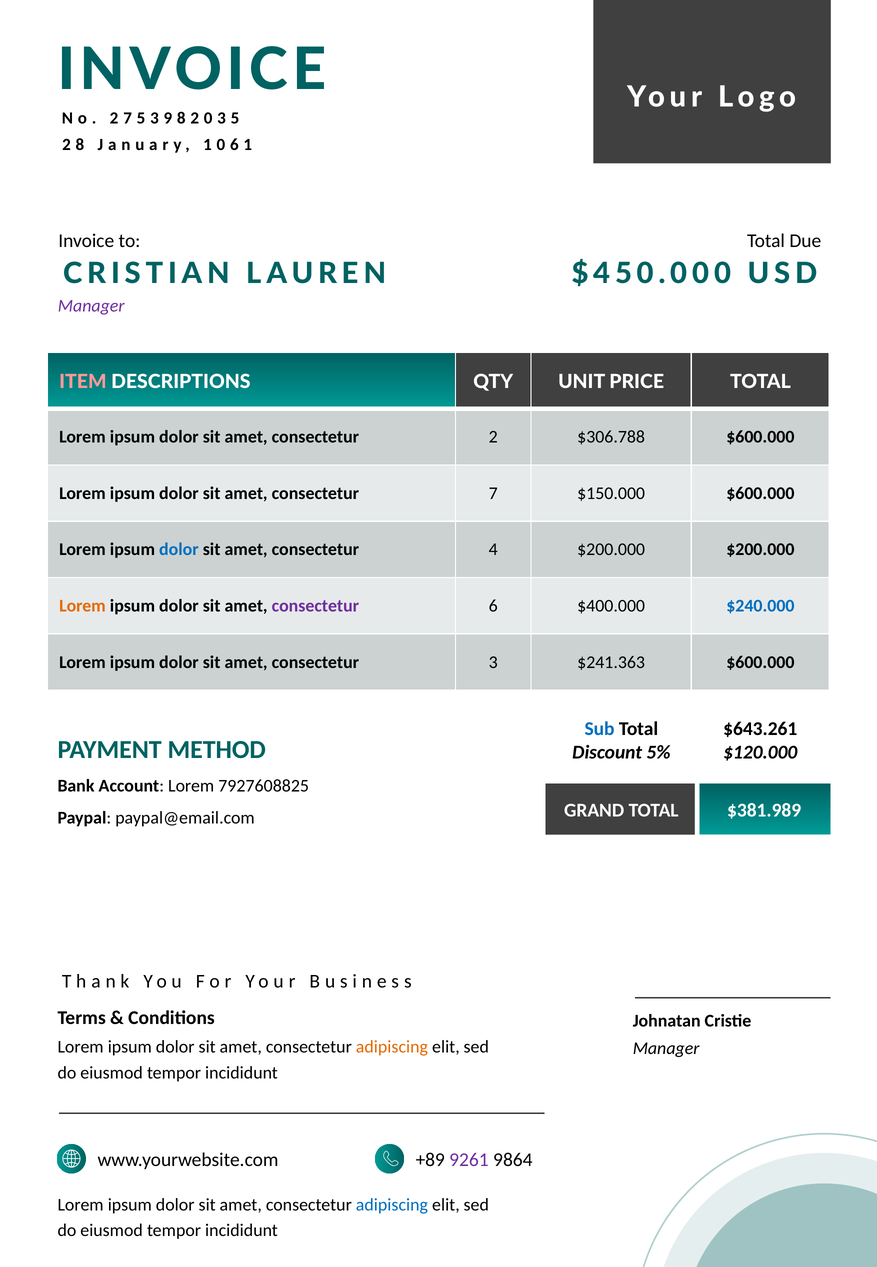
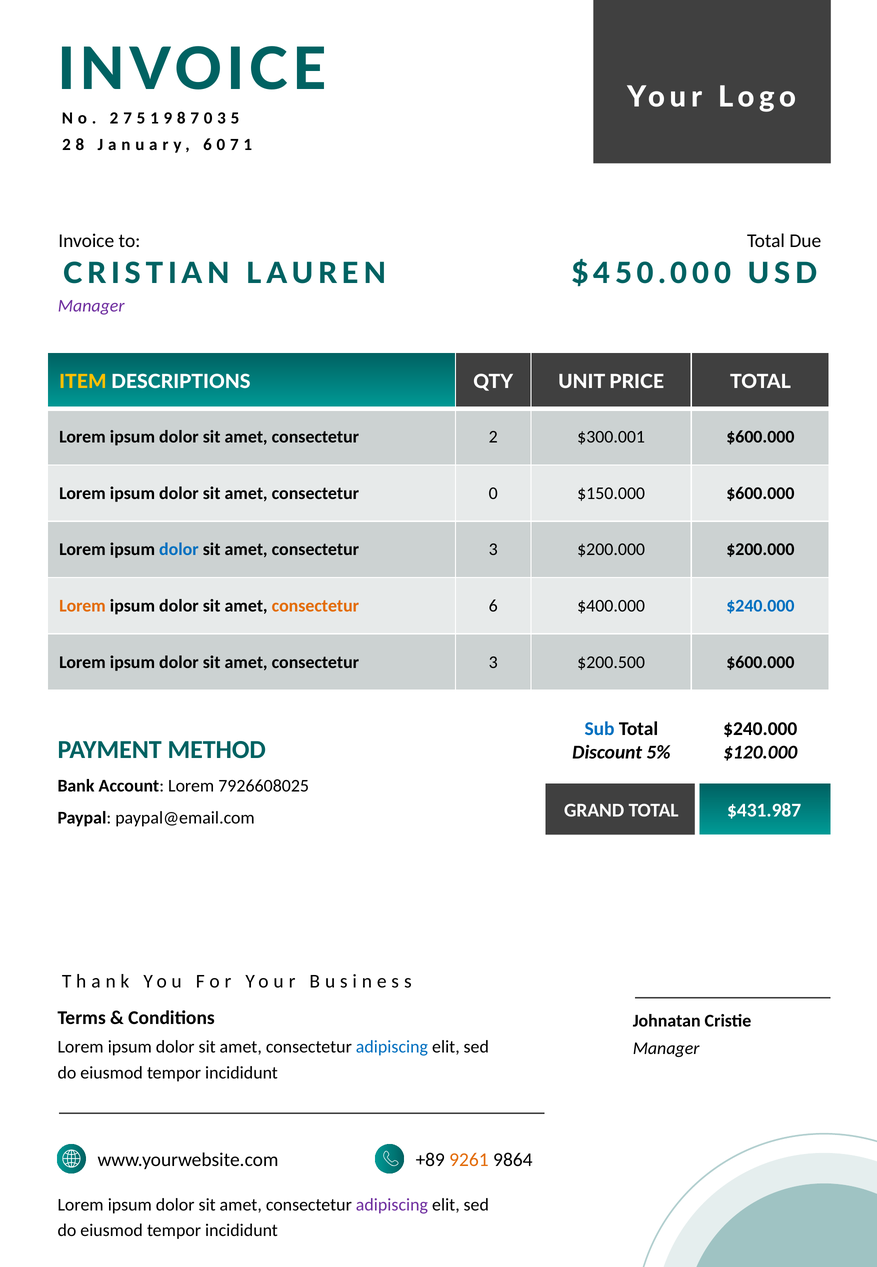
3: 3 -> 1 (154, 118)
2: 2 -> 7 (195, 118)
1: 1 -> 6 (208, 145)
6: 6 -> 7 (234, 145)
ITEM colour: pink -> yellow (83, 382)
$306.788: $306.788 -> $300.001 (611, 437)
consectetur 7: 7 -> 0 (493, 493)
4: 4 -> 3 (493, 549)
consectetur colour: purple -> orange (315, 606)
$241.363: $241.363 -> $200.500 (611, 662)
$643.261: $643.261 -> $240.000 (760, 729)
7927608825: 7927608825 -> 7926608025 (264, 786)
$381.989: $381.989 -> $431.987 (764, 810)
adipiscing colour: orange -> blue (392, 1047)
9261 colour: purple -> orange (469, 1159)
adipiscing colour: blue -> purple (392, 1205)
